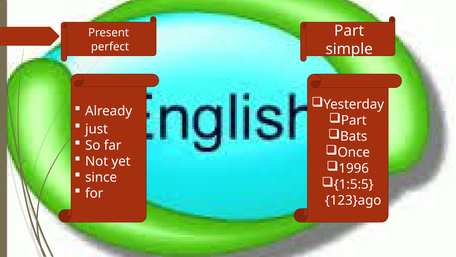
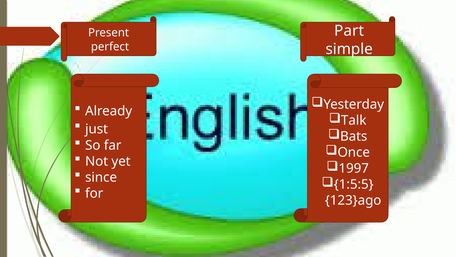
Part: Part -> Talk (354, 120)
1996: 1996 -> 1997 (354, 168)
